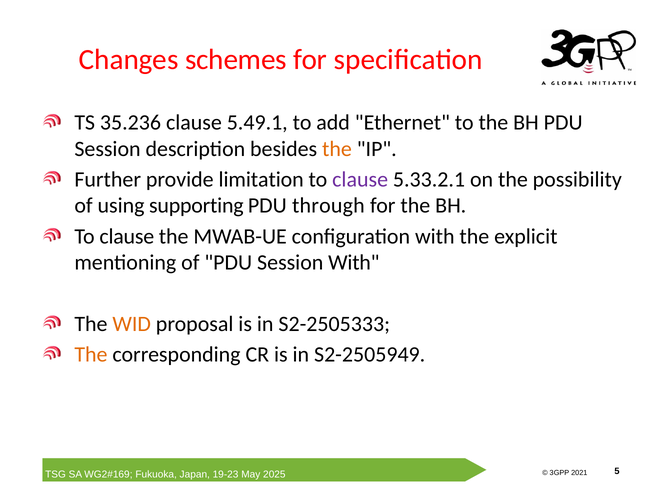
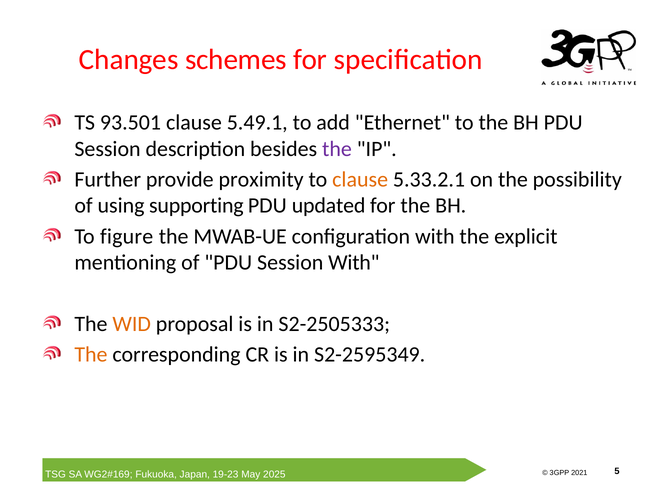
35.236: 35.236 -> 93.501 (131, 123)
the colour: orange -> purple (337, 149)
limitation: limitation -> proximity (261, 180)
clause colour: purple -> orange (360, 180)
through: through -> updated (329, 206)
clause: clause -> figure (127, 237)
S2-2505949: S2-2505949 -> S2-2595349 (370, 355)
